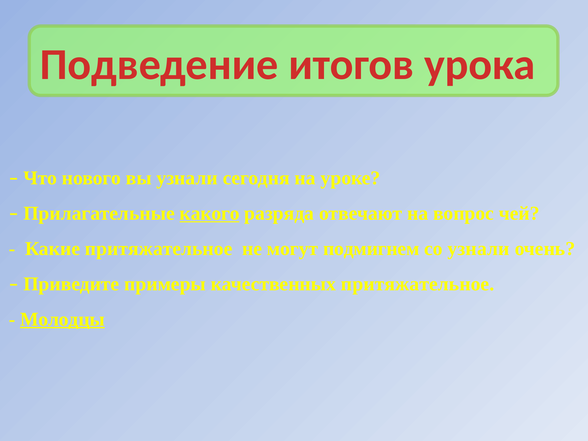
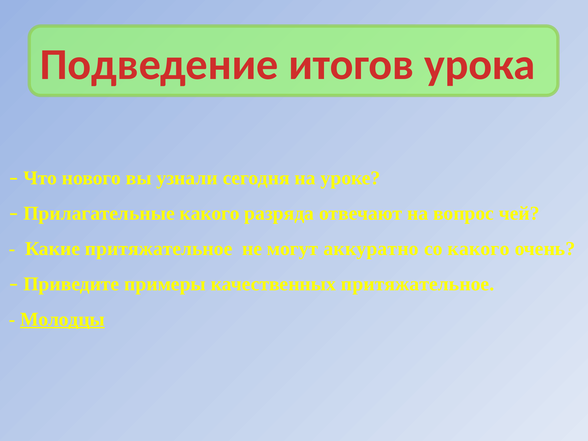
какого underline: present -> none (210, 213)
подмигнем: подмигнем -> аккуратно (371, 249)
со узнали: узнали -> какого (479, 249)
